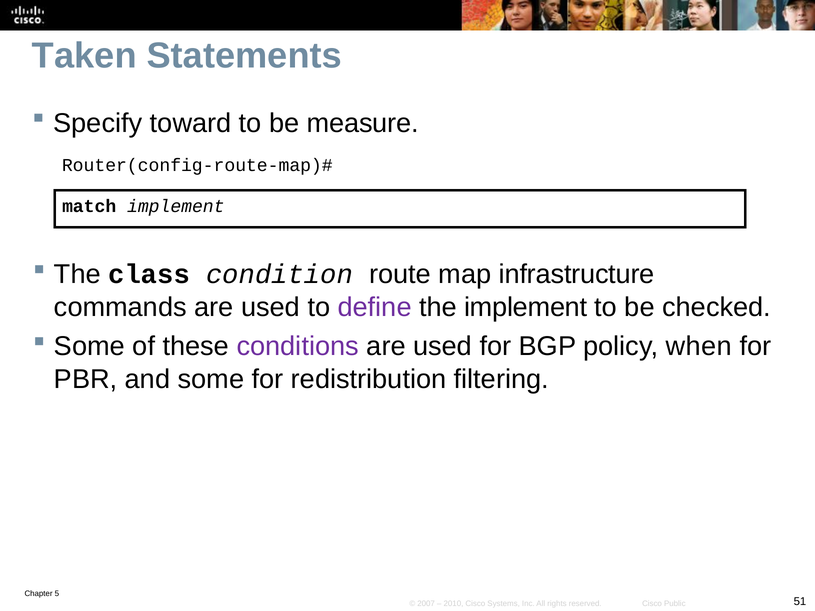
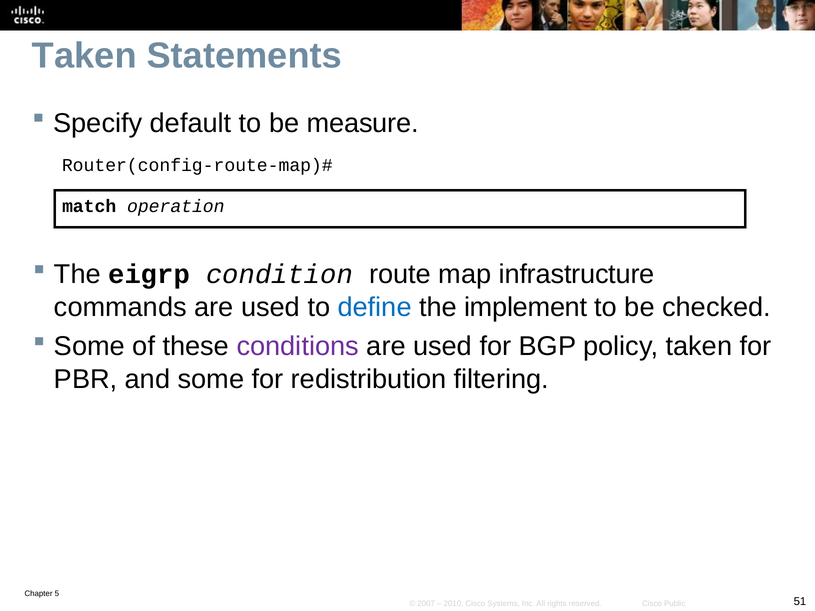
toward: toward -> default (191, 123)
match implement: implement -> operation (176, 206)
class: class -> eigrp (149, 275)
define colour: purple -> blue (375, 307)
policy when: when -> taken (699, 347)
